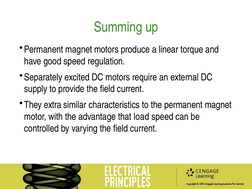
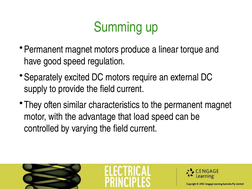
extra: extra -> often (53, 105)
